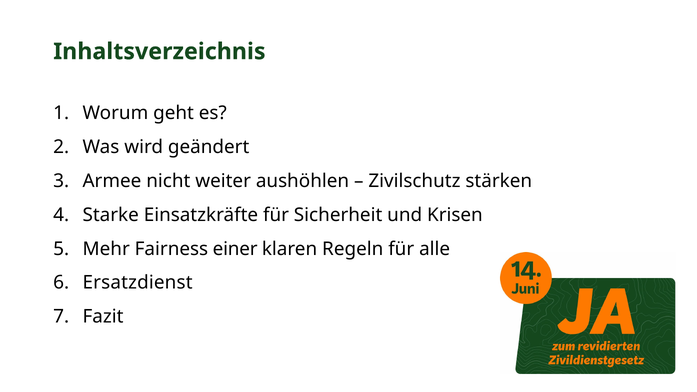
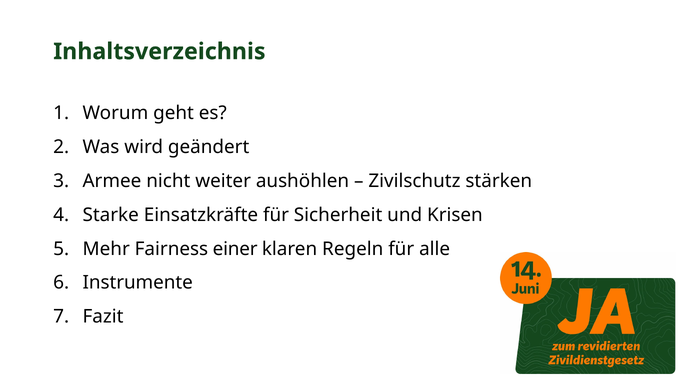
Ersatzdienst: Ersatzdienst -> Instrumente (138, 283)
